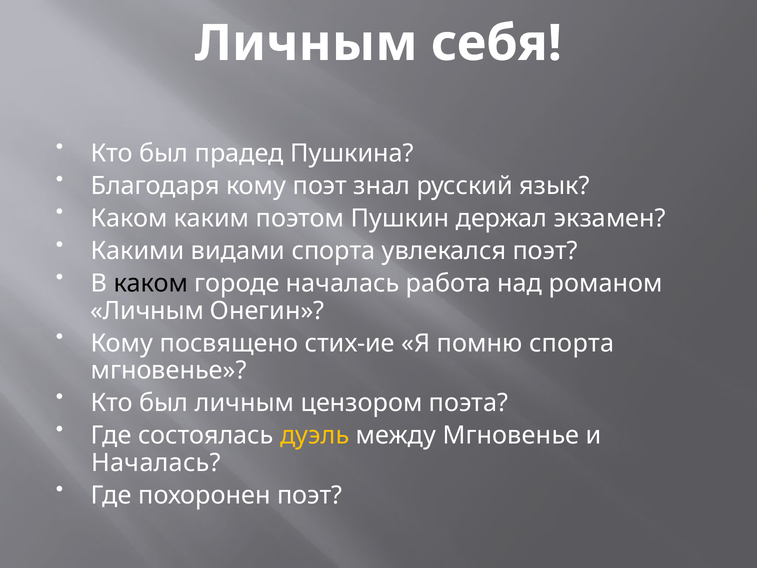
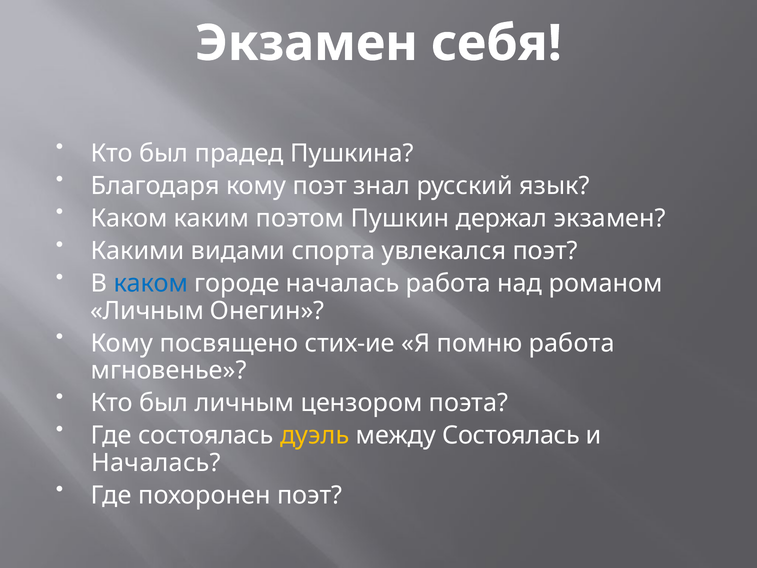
Личным: Личным -> Экзамен (306, 43)
каком colour: black -> blue (151, 283)
помню спорта: спорта -> работа (572, 343)
между Мгновенье: Мгновенье -> Состоялась (511, 435)
